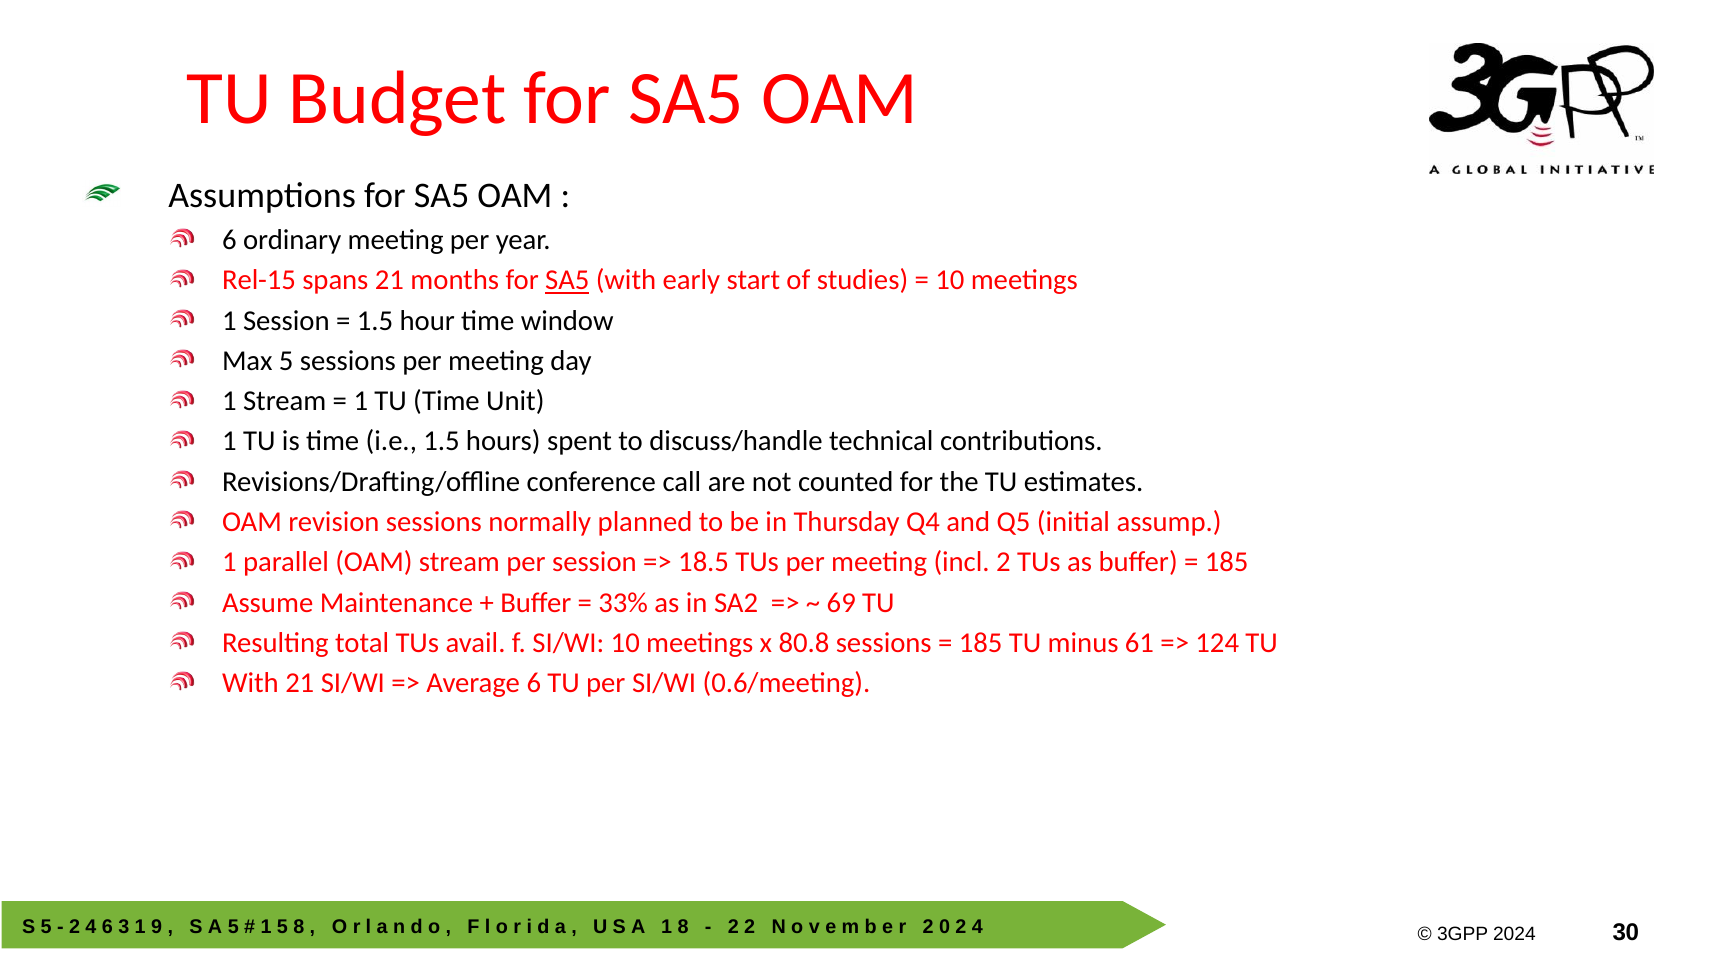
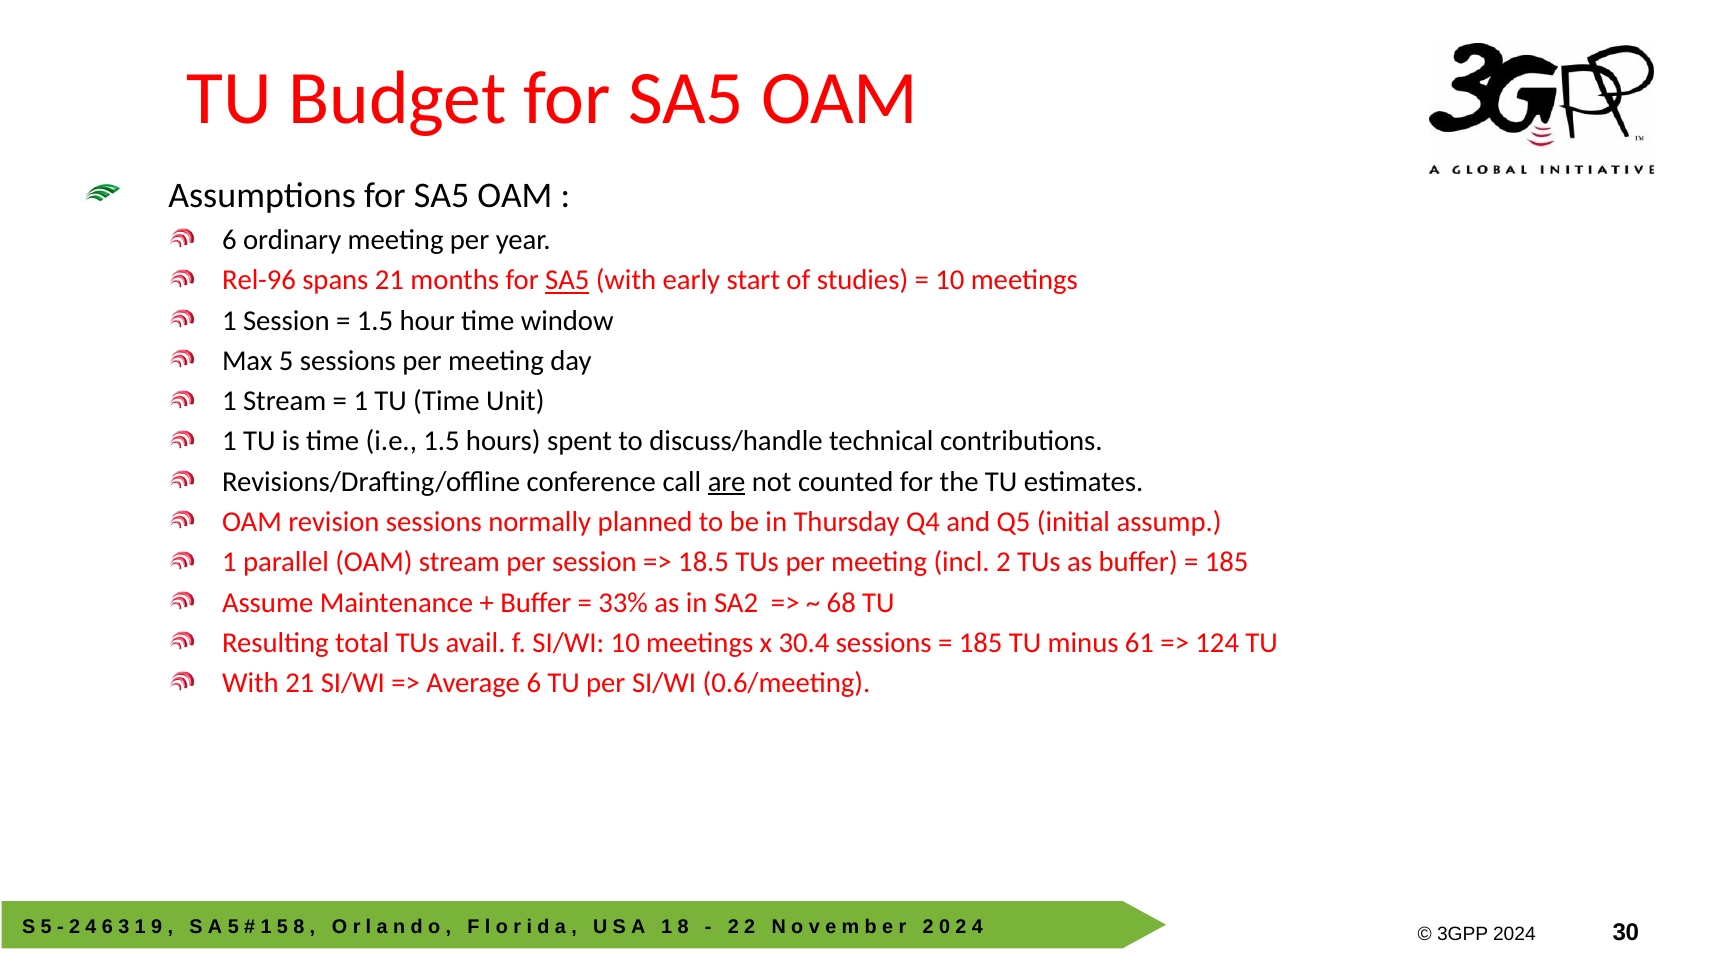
Rel-15: Rel-15 -> Rel-96 (259, 280)
are underline: none -> present (727, 482)
69: 69 -> 68 (841, 602)
80.8: 80.8 -> 30.4 (804, 643)
